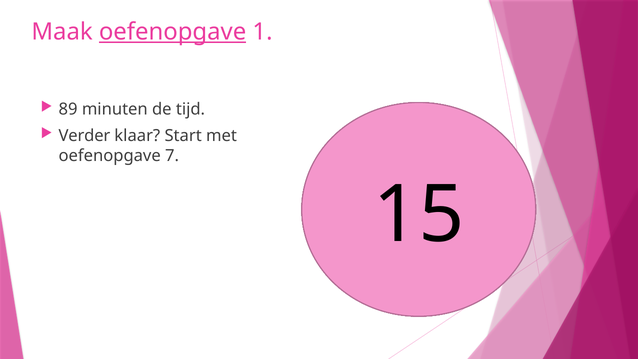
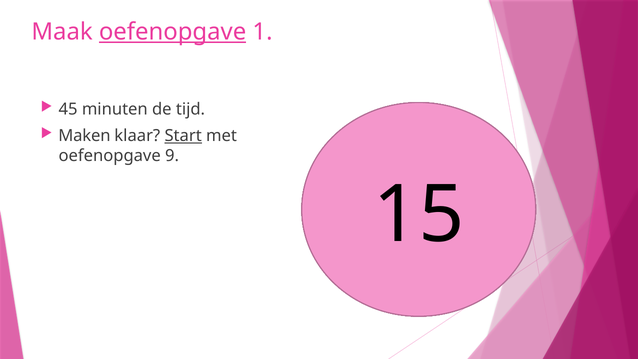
89: 89 -> 45 (68, 109)
Verder: Verder -> Maken (84, 136)
Start underline: none -> present (183, 136)
7: 7 -> 9 (172, 156)
